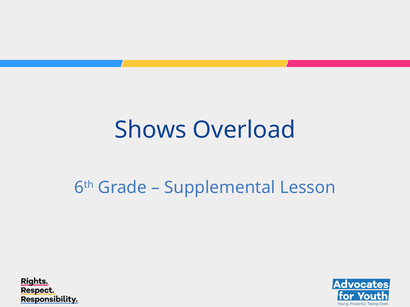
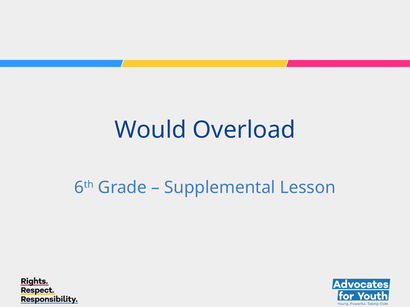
Shows: Shows -> Would (150, 130)
